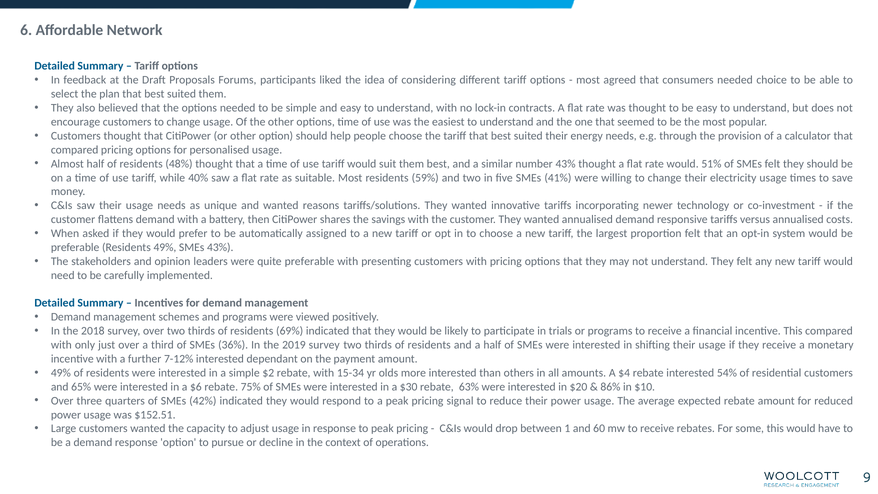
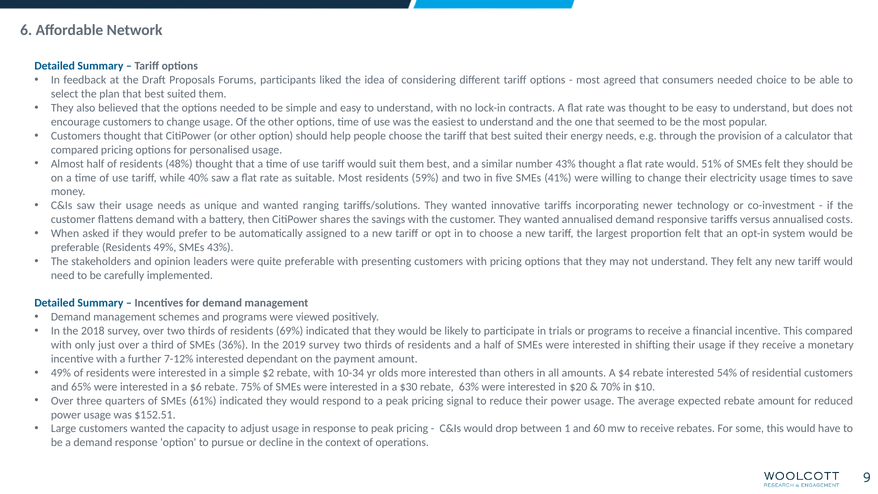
reasons: reasons -> ranging (321, 206)
15-34: 15-34 -> 10-34 (350, 373)
86%: 86% -> 70% (610, 387)
42%: 42% -> 61% (203, 401)
